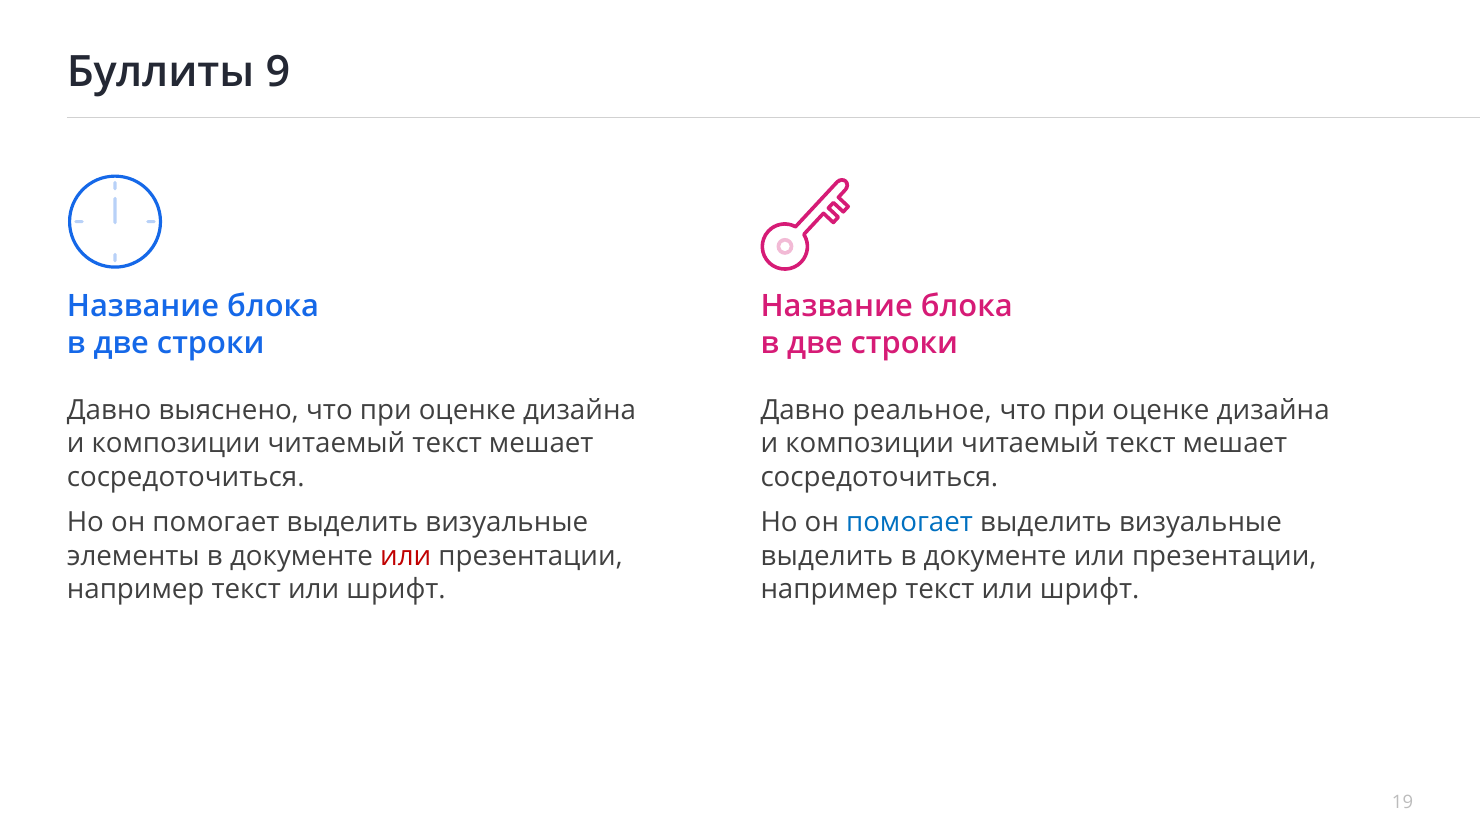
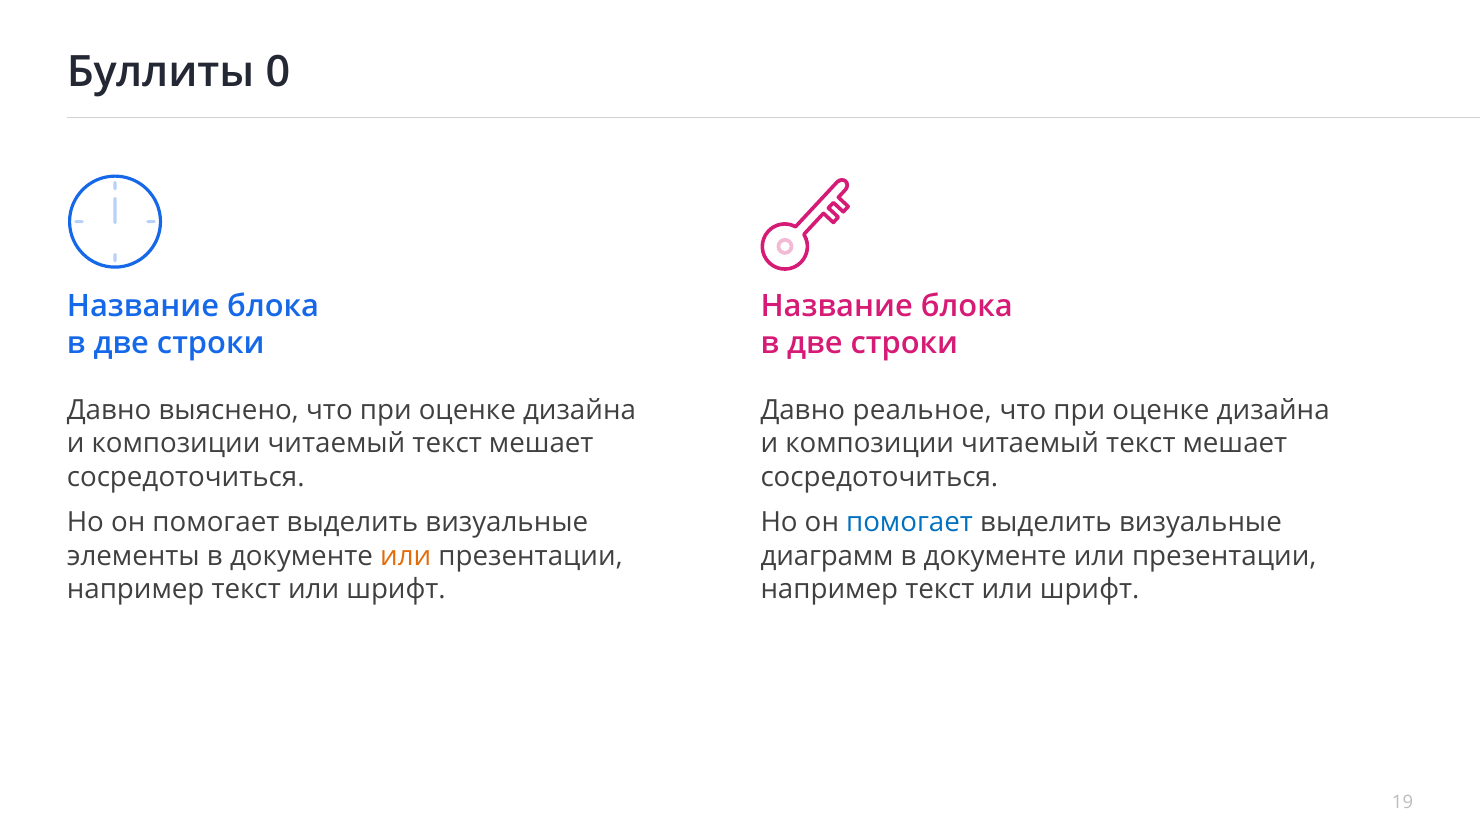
9: 9 -> 0 (278, 73)
или colour: red -> orange (406, 556)
выделить: выделить -> диаграмм (827, 556)
